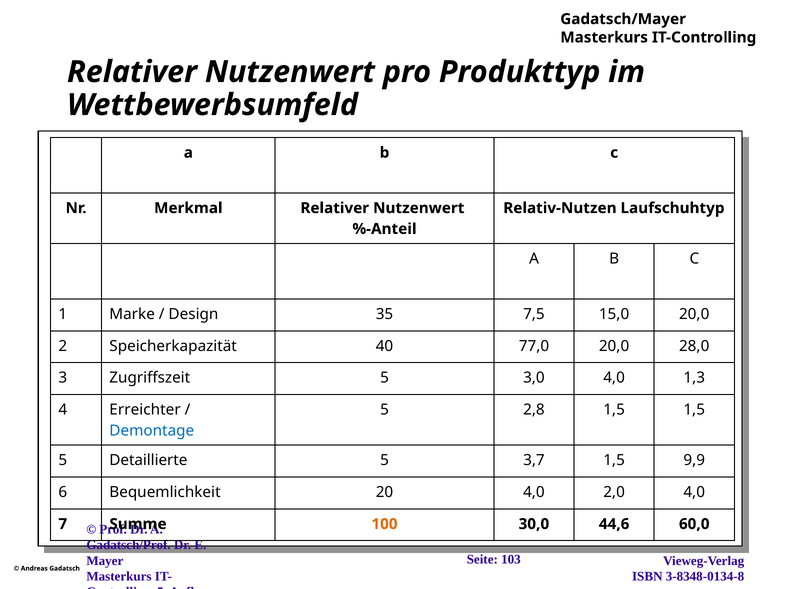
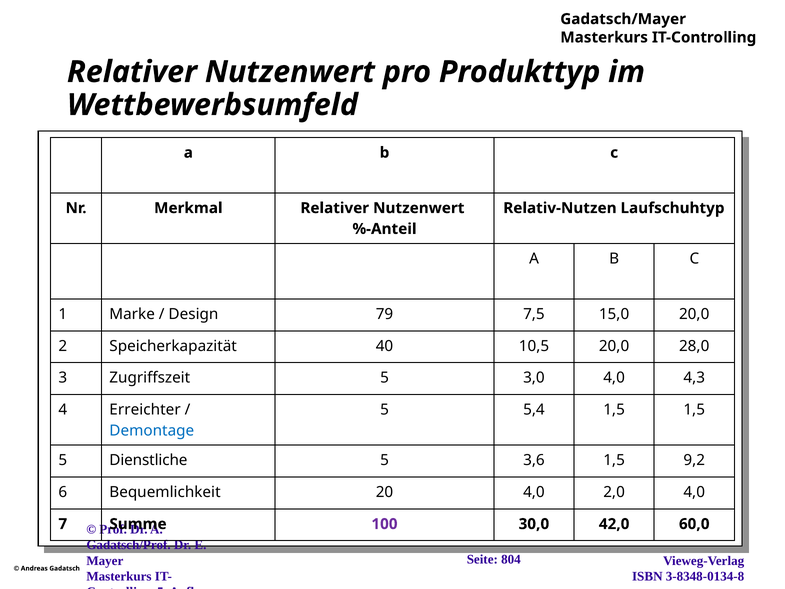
35: 35 -> 79 (384, 314)
77,0: 77,0 -> 10,5 (534, 346)
1,3: 1,3 -> 4,3 (694, 378)
2,8: 2,8 -> 5,4 (534, 410)
Detaillierte: Detaillierte -> Dienstliche (148, 460)
3,7: 3,7 -> 3,6 (534, 460)
9,9: 9,9 -> 9,2 (694, 460)
100 colour: orange -> purple (384, 524)
44,6: 44,6 -> 42,0 (614, 524)
103: 103 -> 804 (511, 559)
